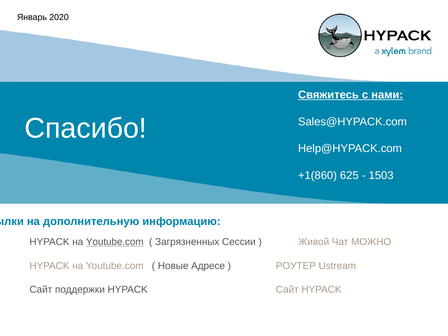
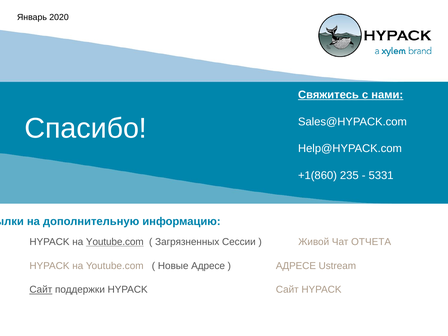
625: 625 -> 235 (349, 175)
1503: 1503 -> 5331 (381, 175)
МОЖНО: МОЖНО -> ОТЧЕТА (371, 242)
РОУТЕР: РОУТЕР -> АДРЕСЕ (296, 266)
Сайт underline: none -> present (41, 290)
